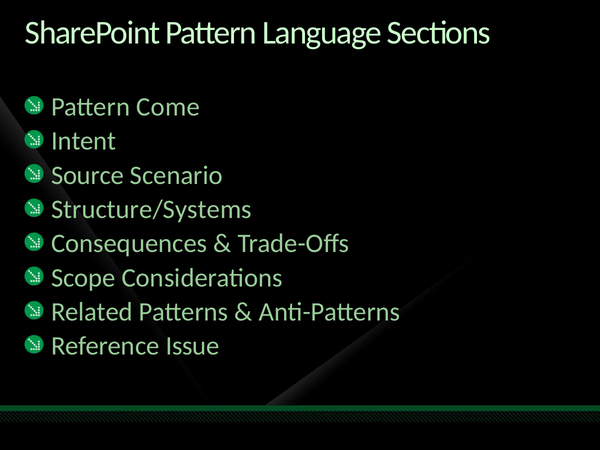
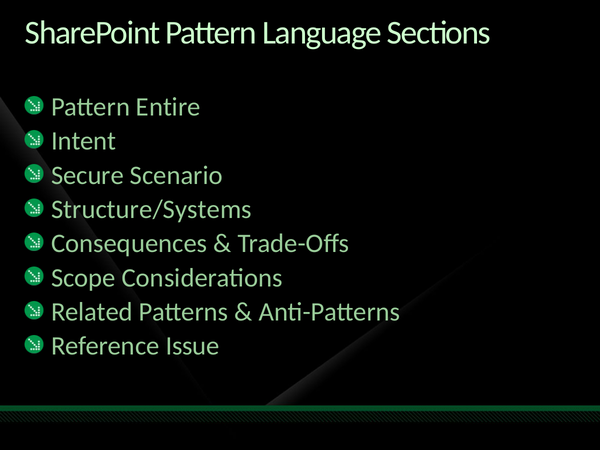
Come: Come -> Entire (168, 107)
Source: Source -> Secure (87, 175)
